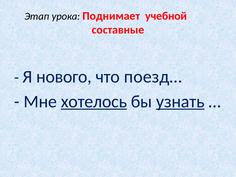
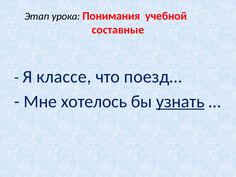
Поднимает: Поднимает -> Понимания (111, 16)
нового: нового -> классе (64, 77)
хотелось underline: present -> none (94, 102)
